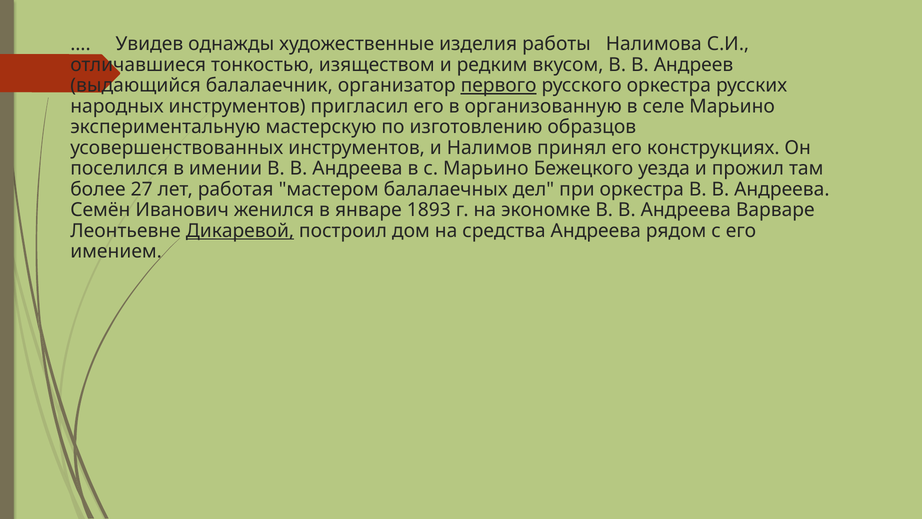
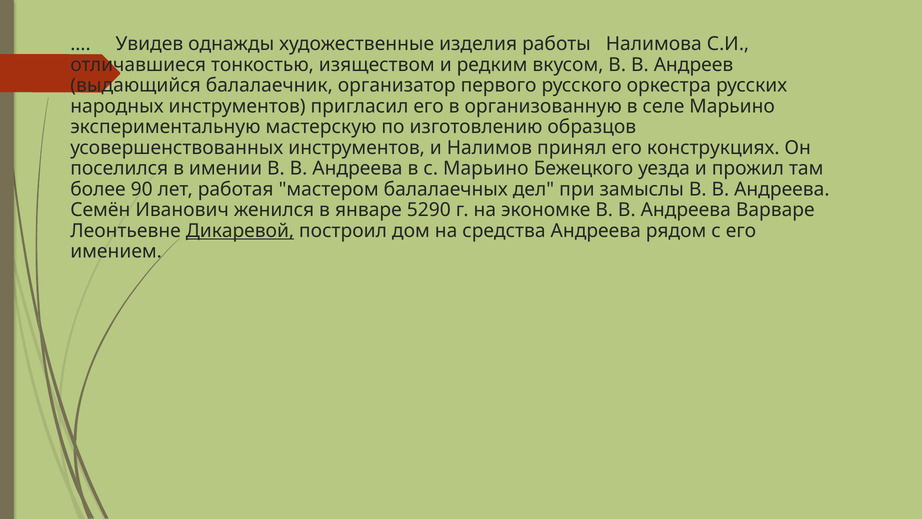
первого underline: present -> none (499, 85)
27: 27 -> 90 (142, 189)
при оркестра: оркестра -> замыслы (642, 189)
1893: 1893 -> 5290 (429, 210)
